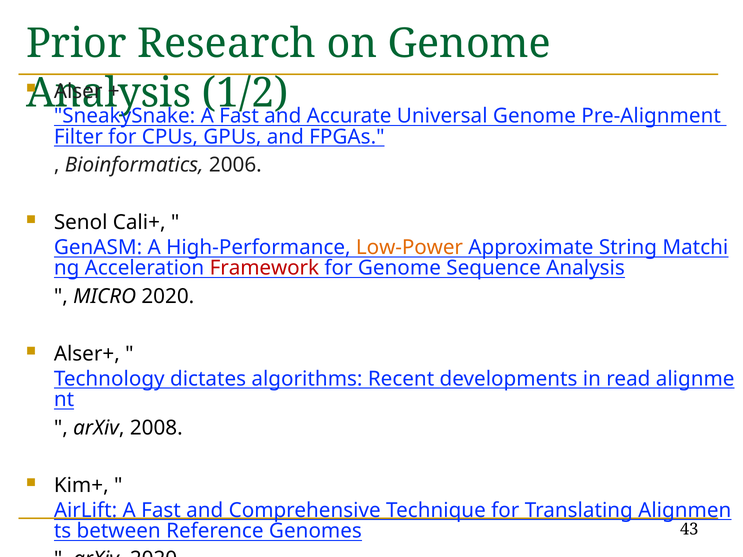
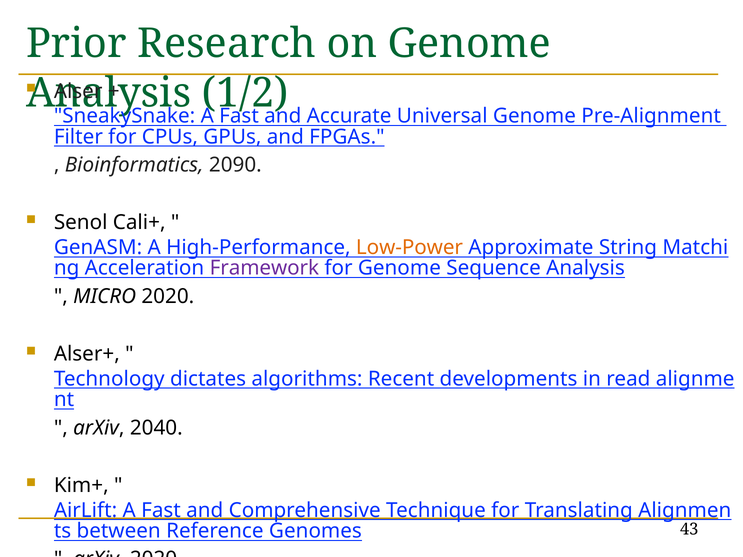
2006: 2006 -> 2090 (235, 165)
Framework colour: red -> purple (264, 268)
2008: 2008 -> 2040 (156, 428)
